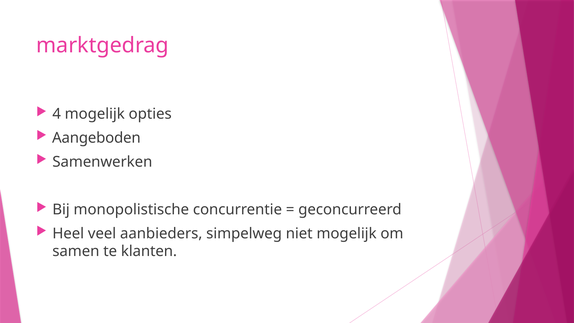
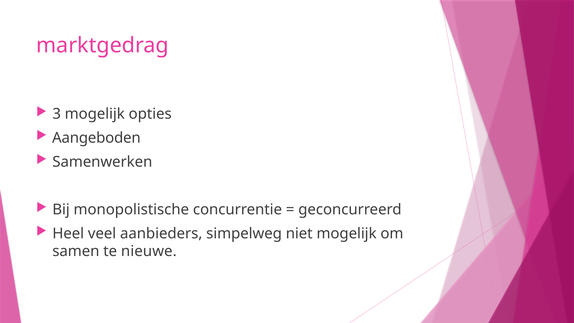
4: 4 -> 3 (57, 114)
klanten: klanten -> nieuwe (149, 251)
